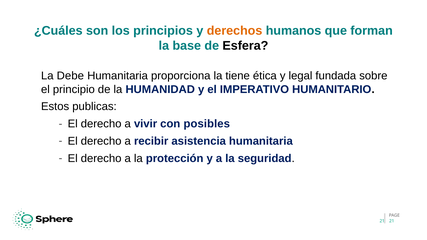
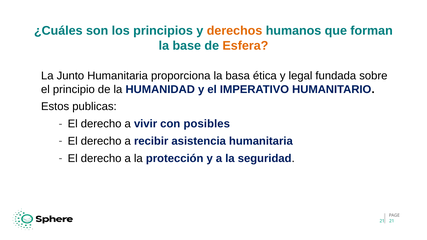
Esfera colour: black -> orange (245, 46)
Debe: Debe -> Junto (70, 76)
tiene: tiene -> basa (238, 76)
